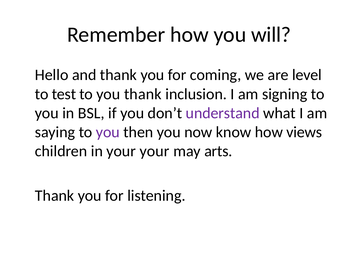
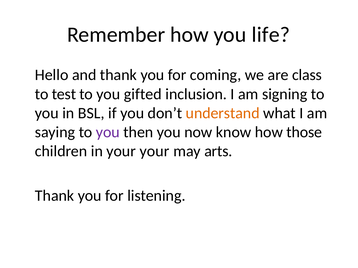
will: will -> life (271, 35)
level: level -> class (307, 75)
you thank: thank -> gifted (143, 94)
understand colour: purple -> orange (223, 113)
views: views -> those (304, 132)
